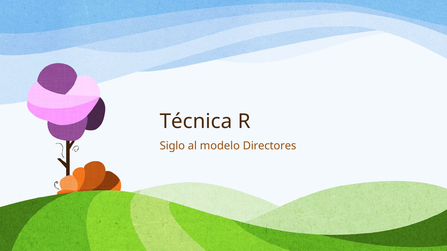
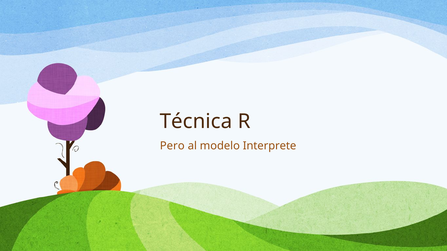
Siglo: Siglo -> Pero (172, 146)
Directores: Directores -> Interprete (270, 146)
